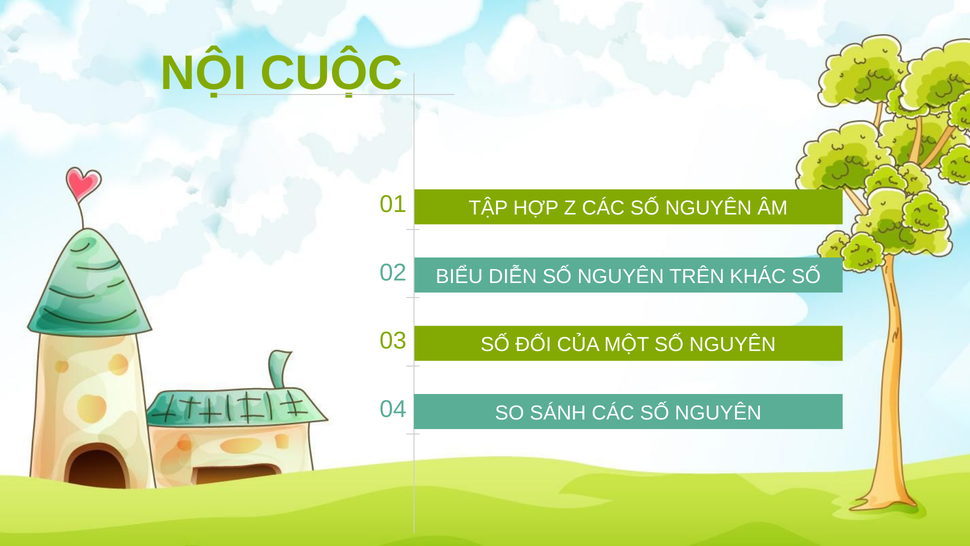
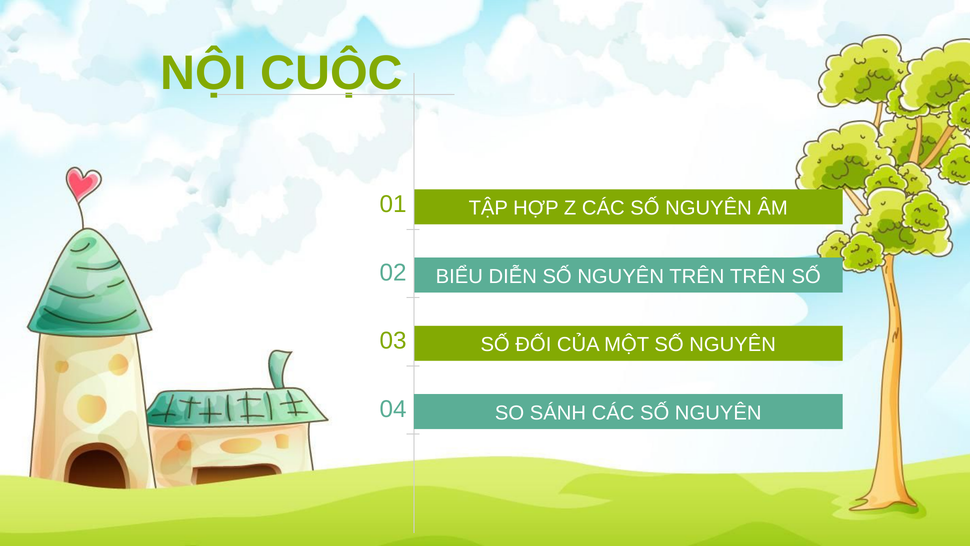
TRÊN KHÁC: KHÁC -> TRÊN (758, 276)
